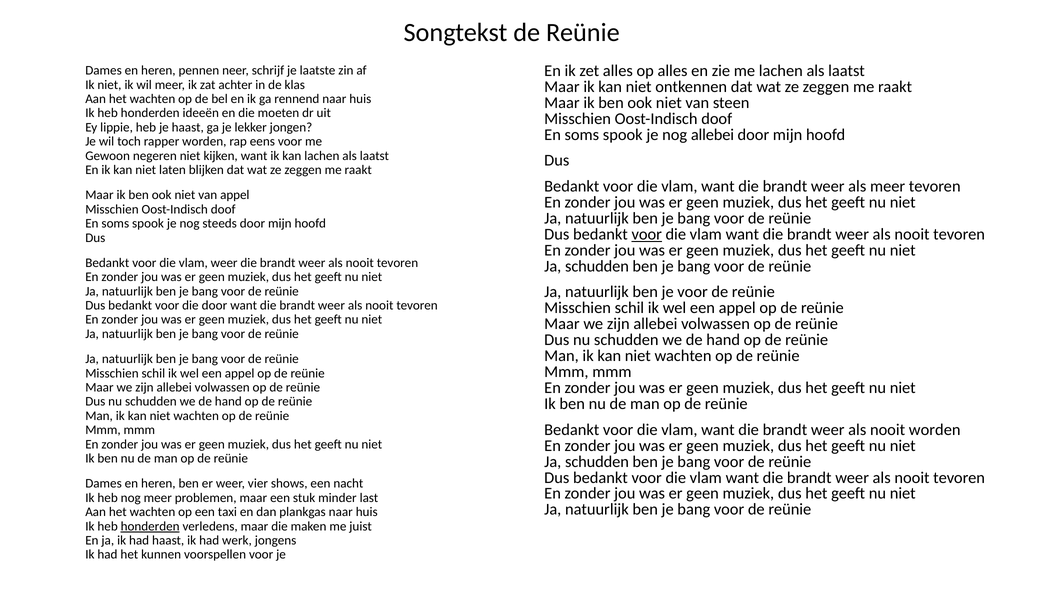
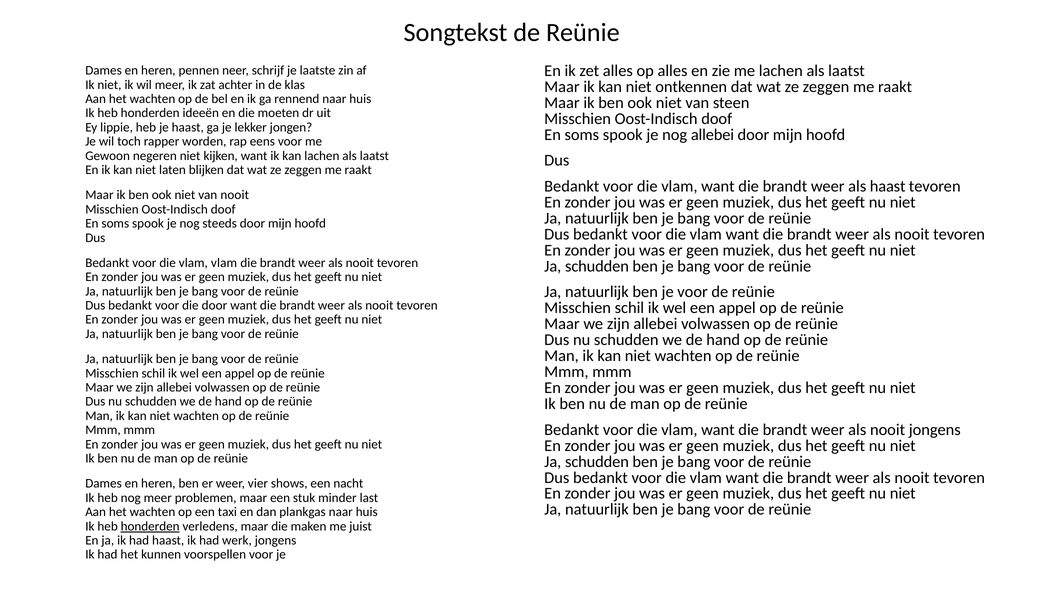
als meer: meer -> haast (888, 186)
van appel: appel -> nooit (235, 195)
voor underline: present -> none (647, 234)
vlam weer: weer -> vlam (224, 263)
nooit worden: worden -> jongens (935, 429)
